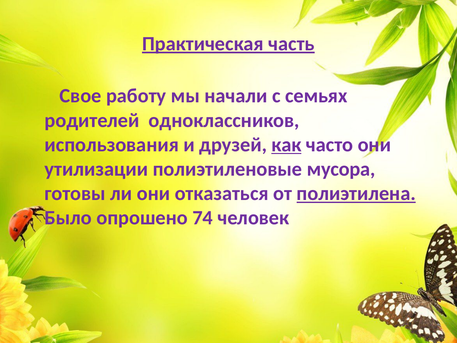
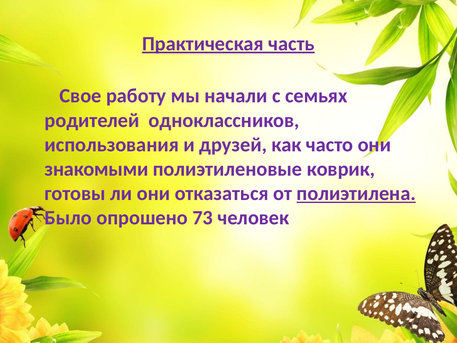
как underline: present -> none (286, 145)
утилизации: утилизации -> знакомыми (96, 169)
мусора: мусора -> коврик (341, 169)
74: 74 -> 73 (203, 218)
